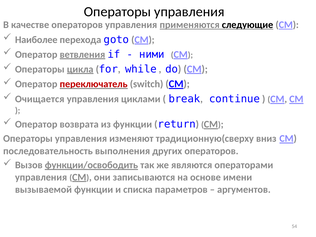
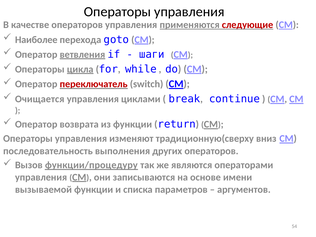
следующие colour: black -> red (248, 25)
ними: ними -> шаги (152, 54)
функции/освободить: функции/освободить -> функции/процедуру (91, 165)
